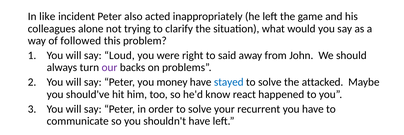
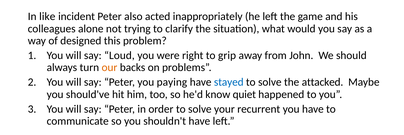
followed: followed -> designed (81, 41)
said: said -> grip (227, 55)
our colour: purple -> orange (109, 67)
money: money -> paying (172, 82)
react: react -> quiet (244, 94)
